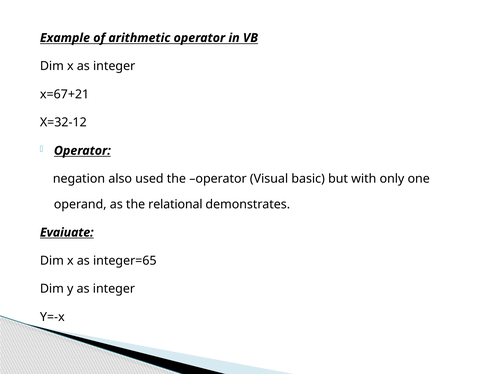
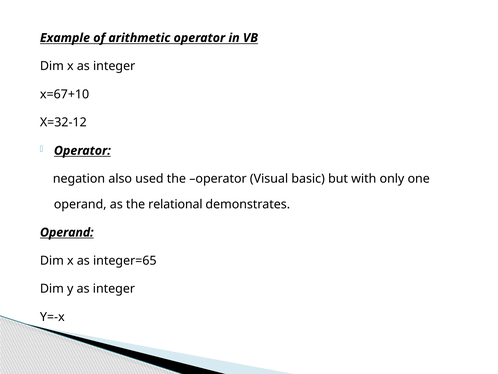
x=67+21: x=67+21 -> x=67+10 (65, 94)
Evaiuate: Evaiuate -> Operand (67, 232)
